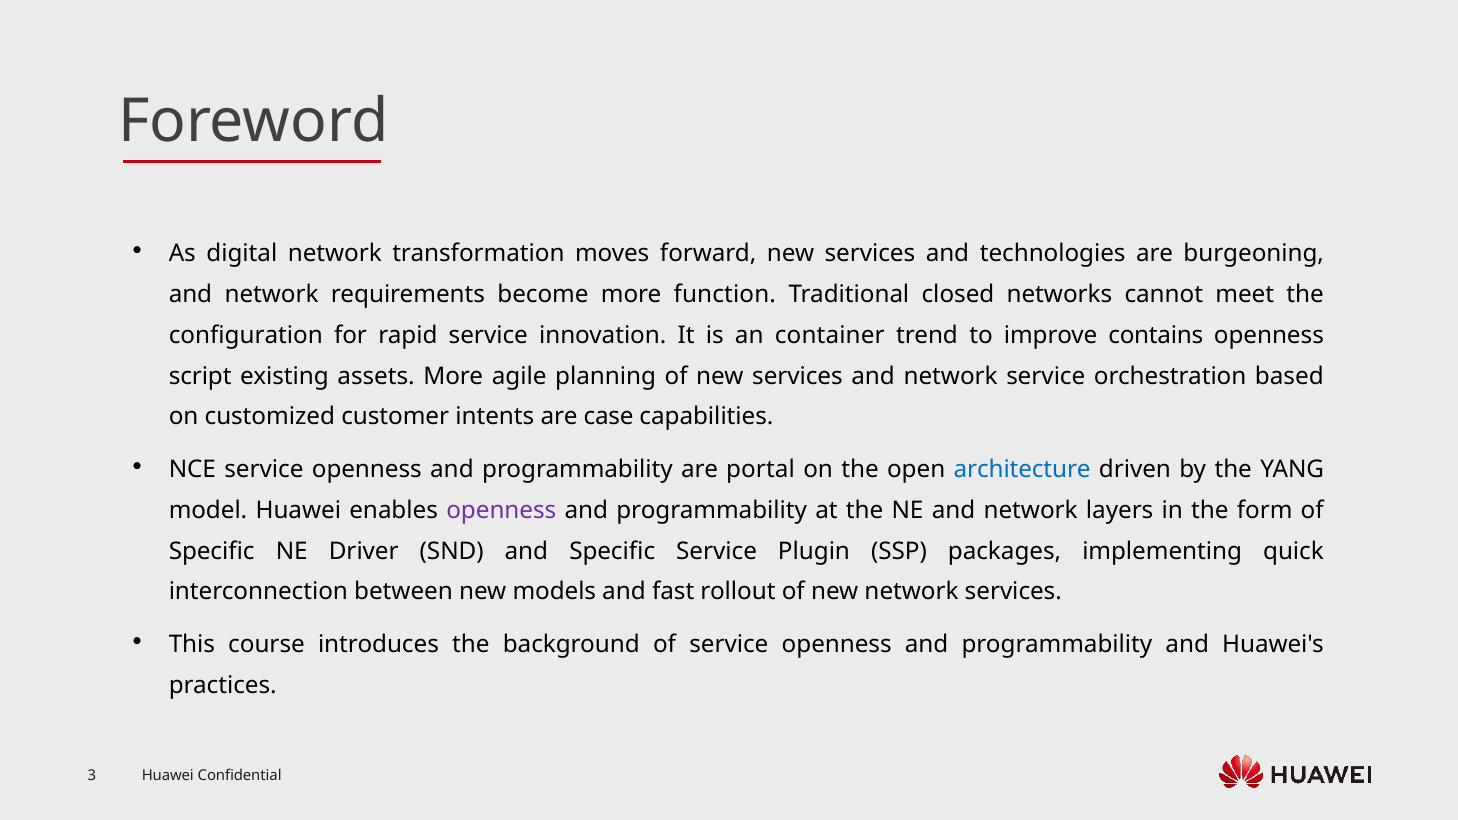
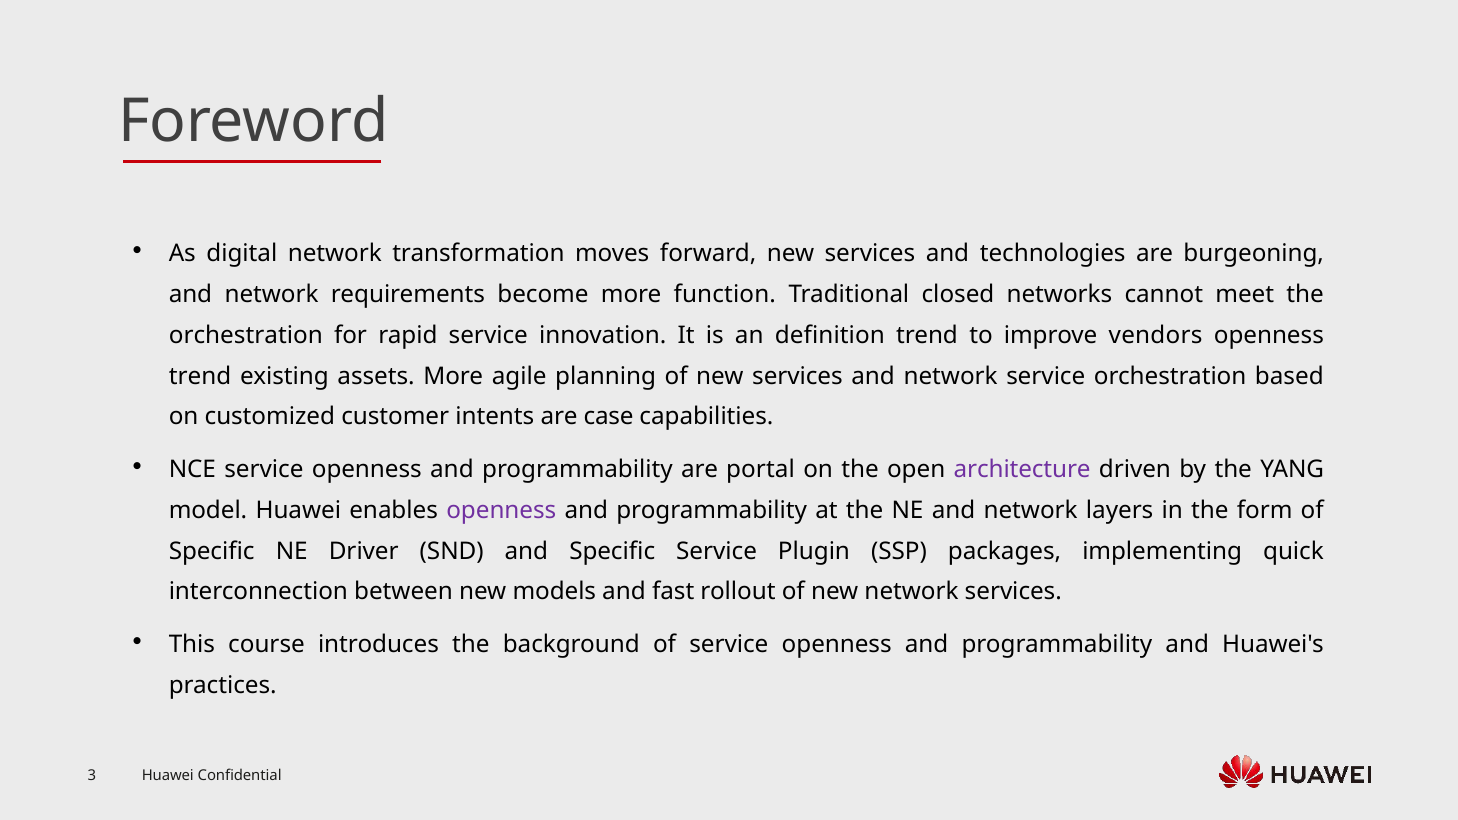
configuration: configuration -> orchestration (246, 335)
container: container -> definition (830, 335)
contains: contains -> vendors (1156, 335)
script: script -> trend (200, 376)
architecture colour: blue -> purple (1022, 470)
